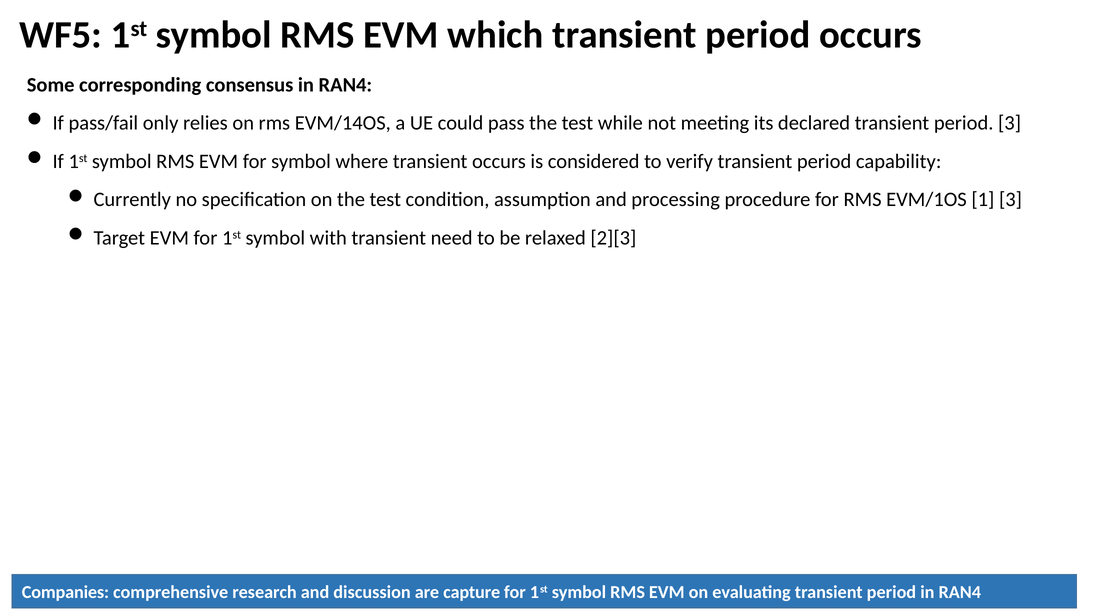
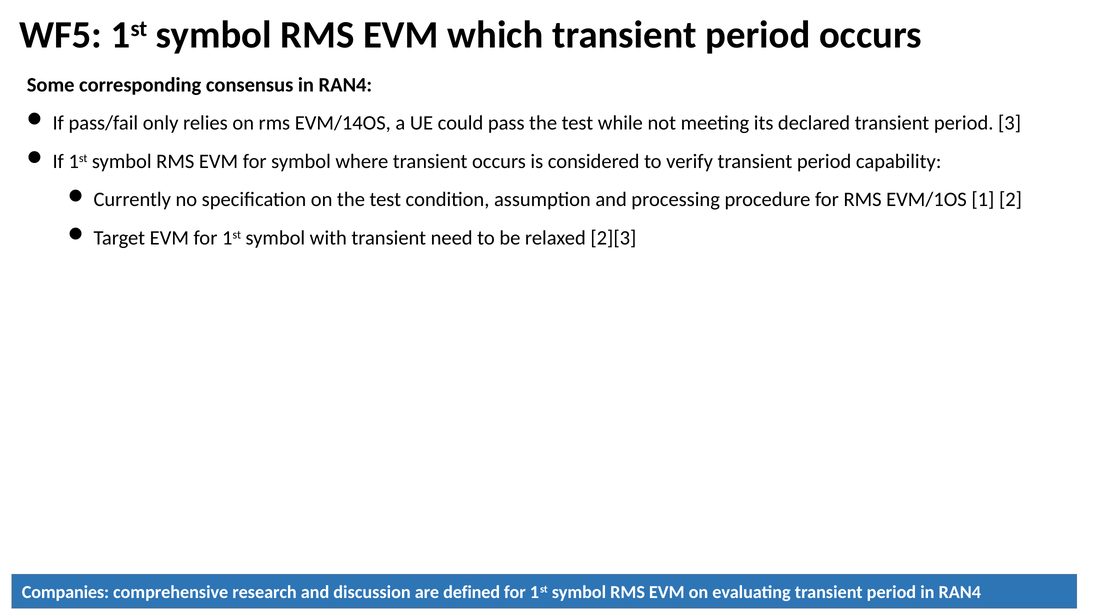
1 3: 3 -> 2 (1010, 200)
capture: capture -> defined (472, 592)
